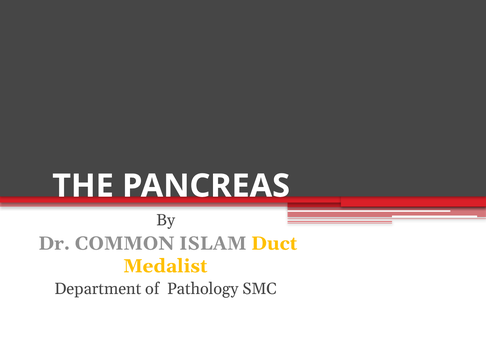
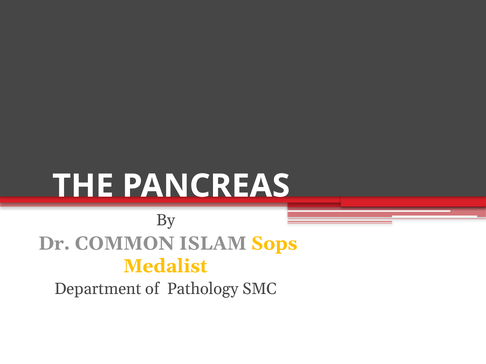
Duct: Duct -> Sops (274, 244)
